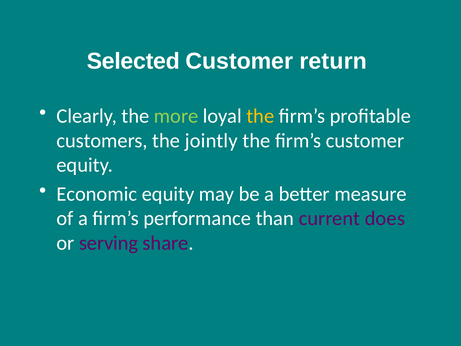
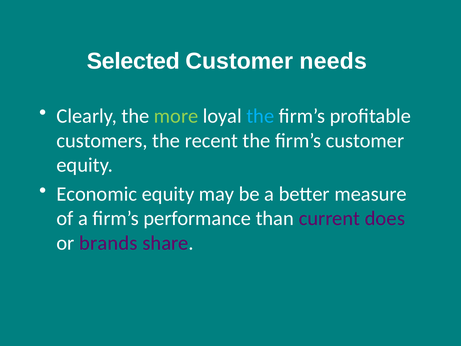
return: return -> needs (333, 61)
the colour: yellow -> light blue (260, 116)
jointly: jointly -> recent (211, 141)
serving: serving -> brands (108, 243)
